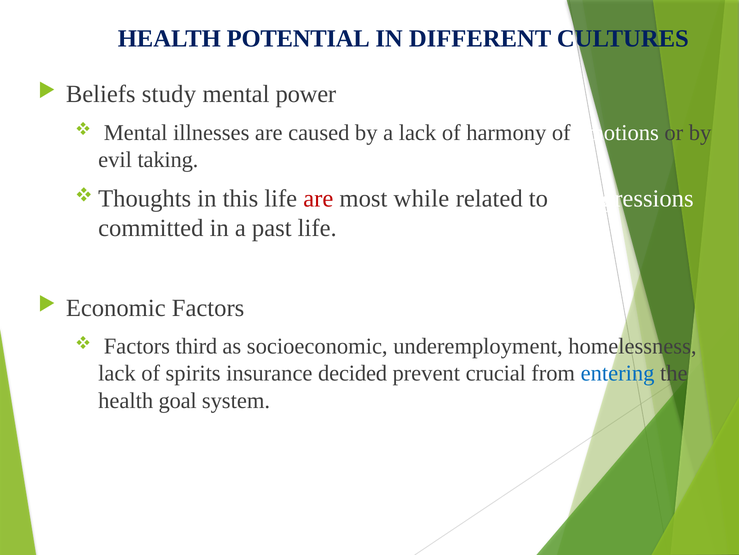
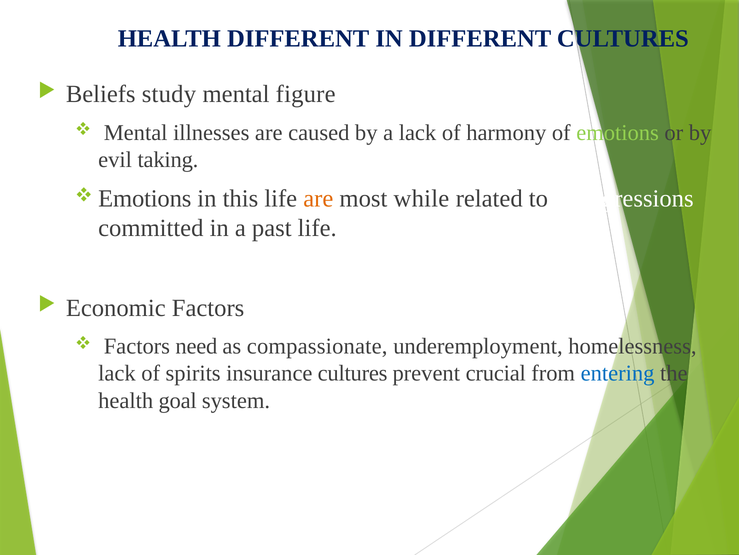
HEALTH POTENTIAL: POTENTIAL -> DIFFERENT (298, 39)
power: power -> figure (306, 94)
emotions colour: white -> light green (618, 133)
Thoughts: Thoughts -> Emotions (145, 198)
are colour: red -> orange (318, 198)
third: third -> need (196, 346)
socioeconomic: socioeconomic -> compassionate (317, 346)
insurance decided: decided -> cultures (353, 373)
